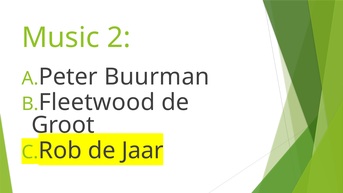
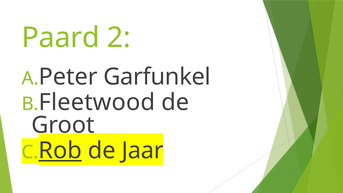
Music: Music -> Paard (61, 38)
Buurman: Buurman -> Garfunkel (157, 77)
Rob underline: none -> present (60, 151)
